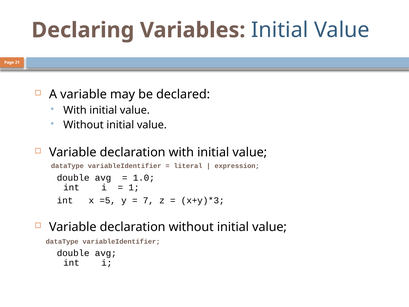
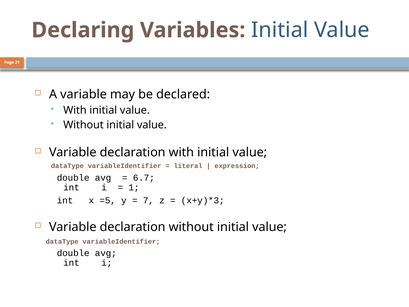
1.0: 1.0 -> 6.7 (144, 178)
